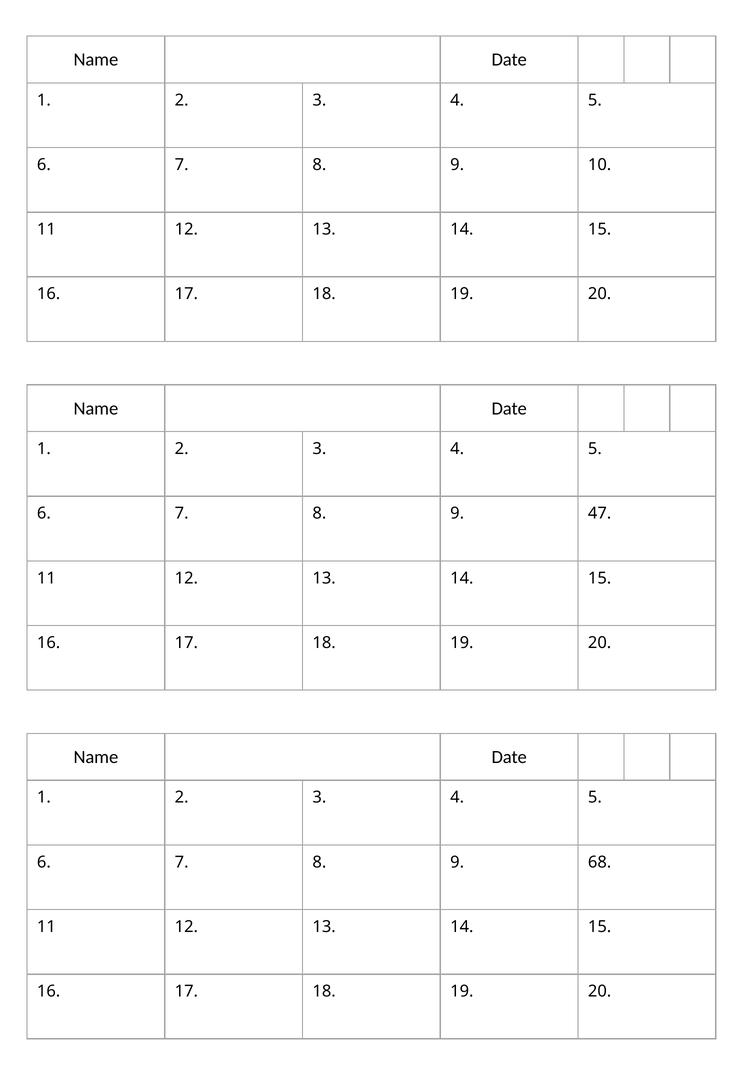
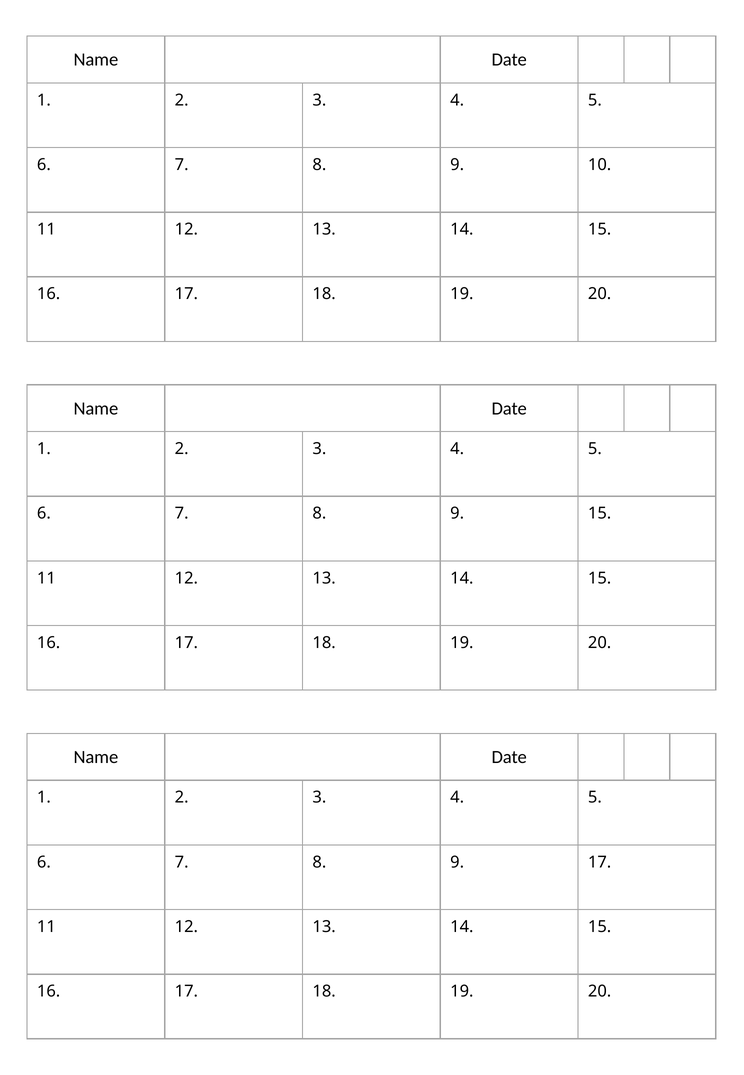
9 47: 47 -> 15 (600, 513)
9 68: 68 -> 17 (600, 862)
